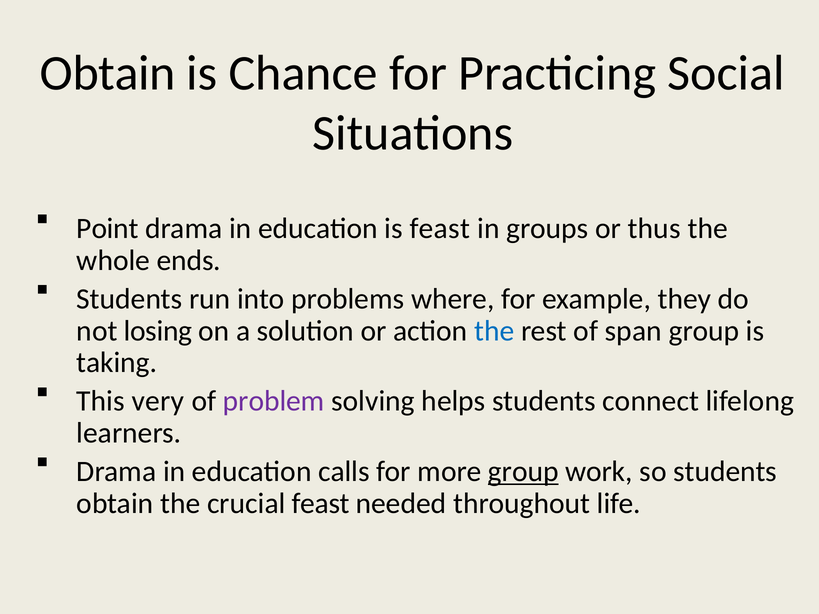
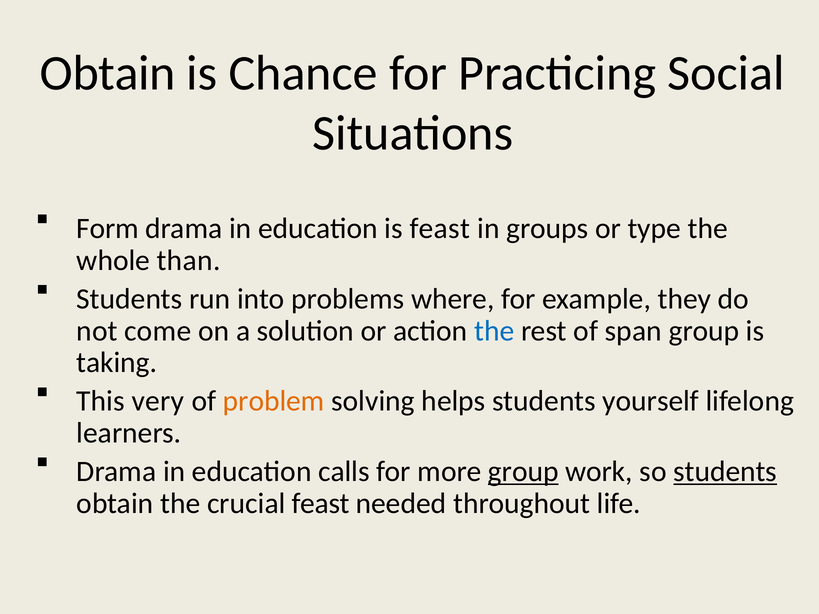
Point: Point -> Form (108, 229)
thus: thus -> type (654, 229)
ends: ends -> than (189, 261)
losing: losing -> come (158, 331)
problem colour: purple -> orange (274, 401)
connect: connect -> yourself (651, 401)
students underline: none -> present (725, 472)
